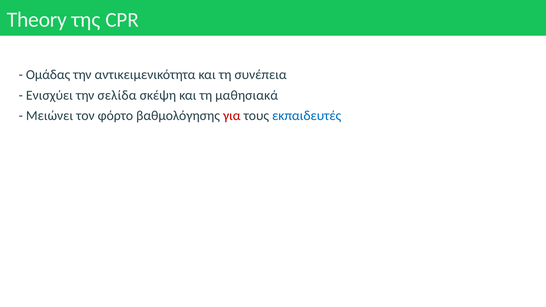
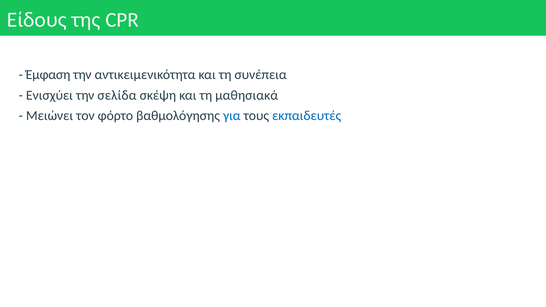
Theory: Theory -> Είδους (37, 20)
Ομάδας: Ομάδας -> Έμφαση (48, 75)
για colour: red -> blue (232, 116)
